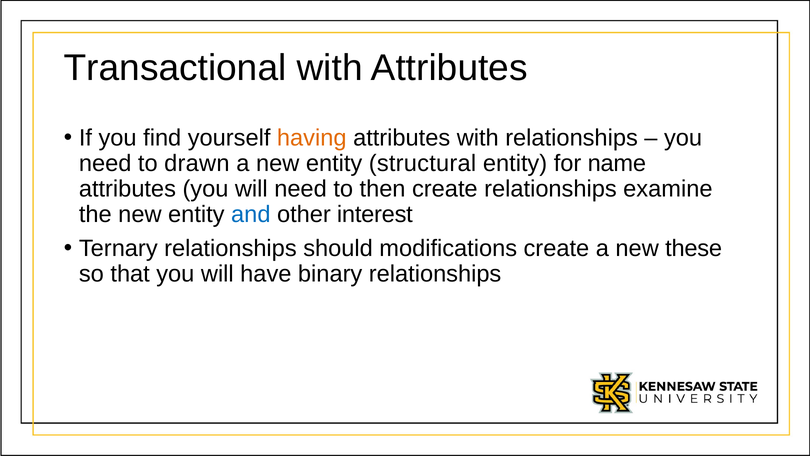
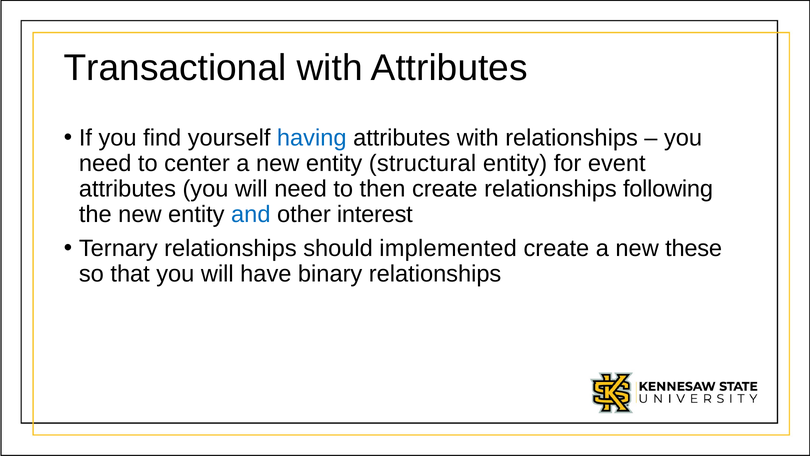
having colour: orange -> blue (312, 138)
drawn: drawn -> center (197, 163)
name: name -> event (617, 163)
examine: examine -> following (668, 189)
modifications: modifications -> implemented (448, 248)
